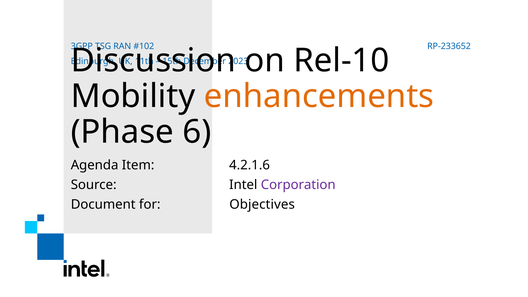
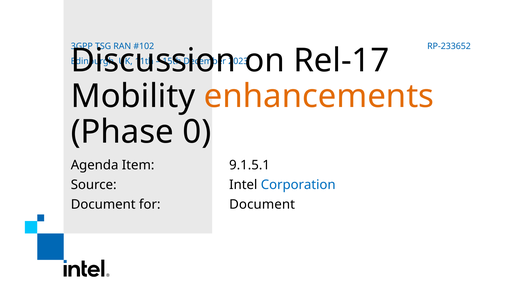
Rel-10: Rel-10 -> Rel-17 (341, 61)
6: 6 -> 0 (197, 132)
4.2.1.6: 4.2.1.6 -> 9.1.5.1 (250, 165)
Corporation colour: purple -> blue (298, 185)
for Objectives: Objectives -> Document (262, 205)
